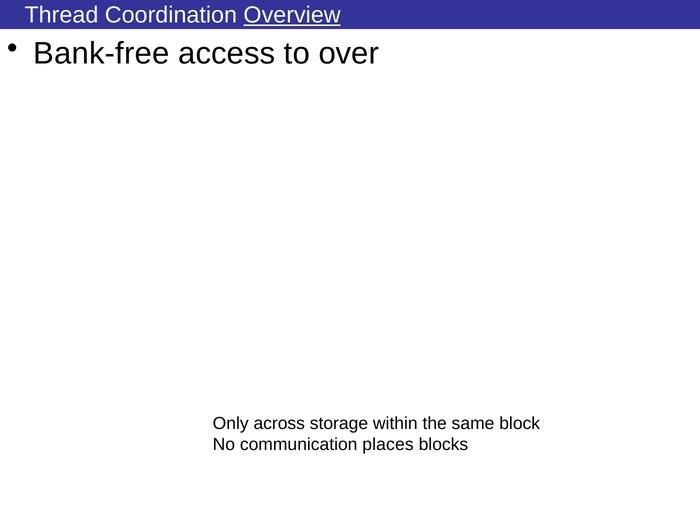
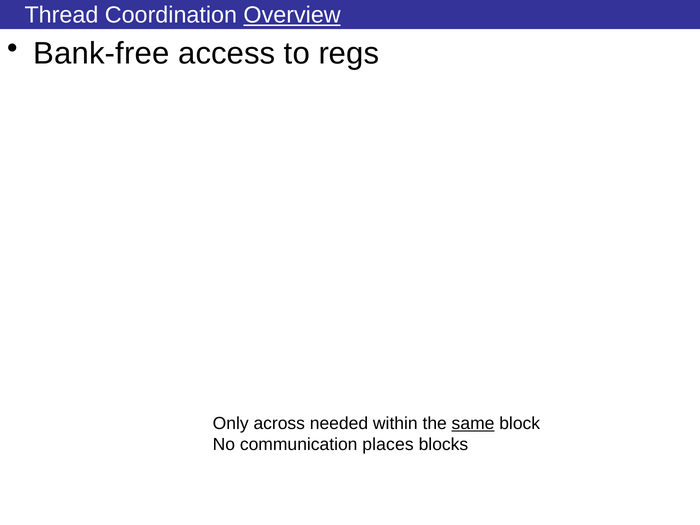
over: over -> regs (349, 54)
storage: storage -> needed (339, 423)
same underline: none -> present (473, 423)
